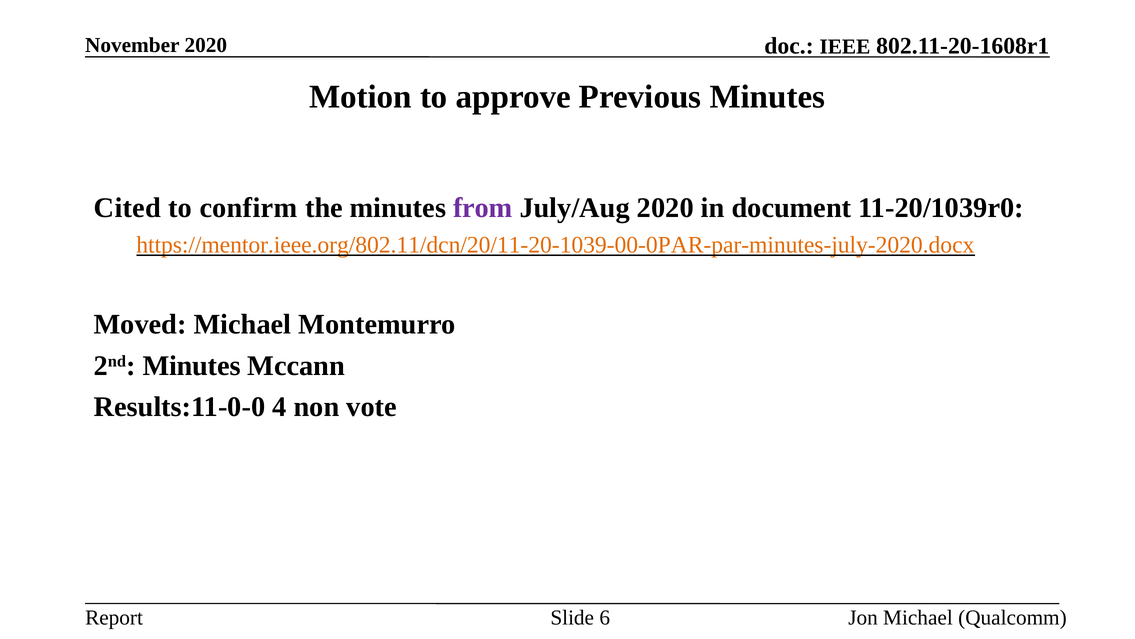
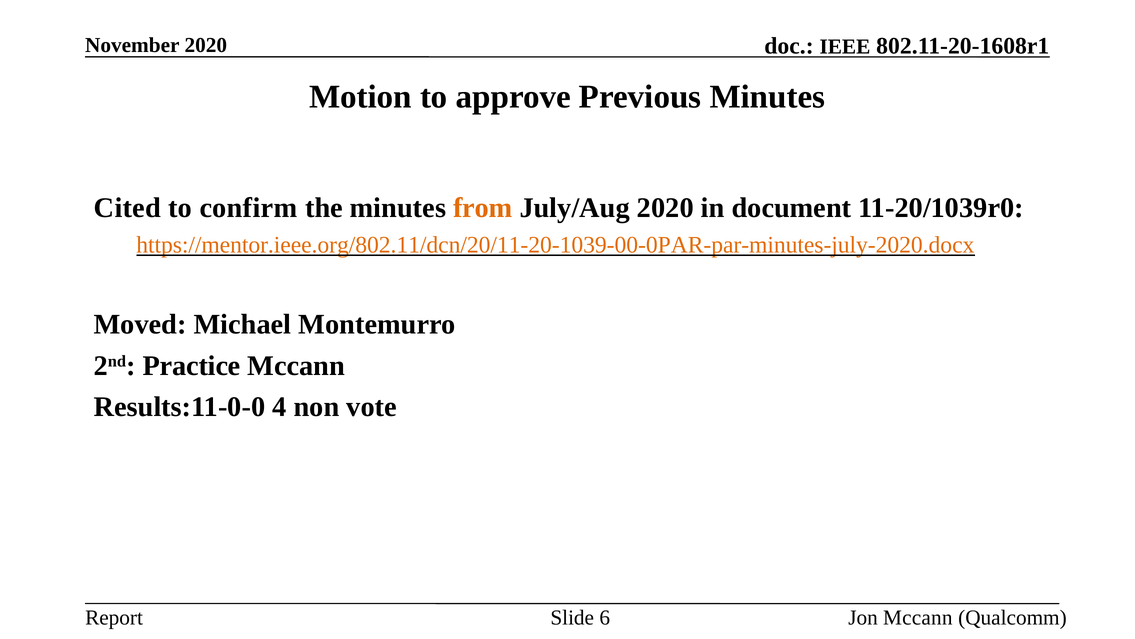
from colour: purple -> orange (483, 208)
2nd Minutes: Minutes -> Practice (192, 365)
Jon Michael: Michael -> Mccann (918, 617)
